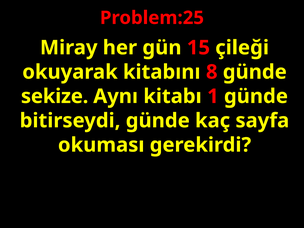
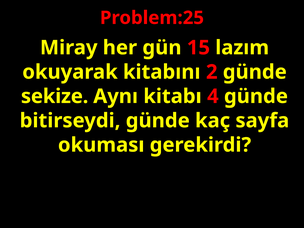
çileği: çileği -> lazım (242, 48)
8: 8 -> 2 (212, 72)
1: 1 -> 4 (213, 96)
